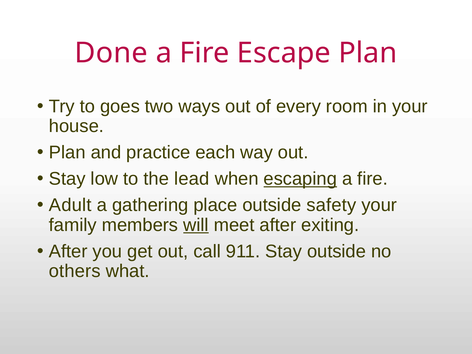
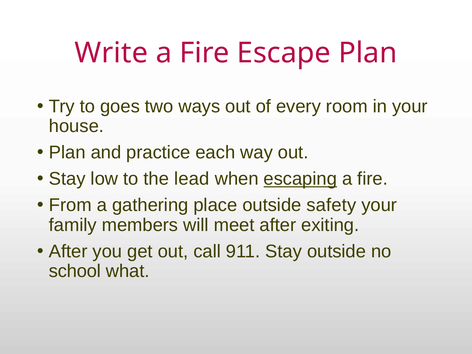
Done: Done -> Write (111, 53)
Adult: Adult -> From (70, 205)
will underline: present -> none (196, 225)
others: others -> school (75, 271)
